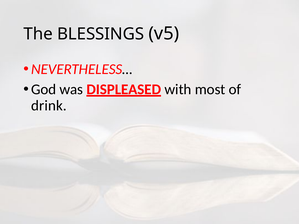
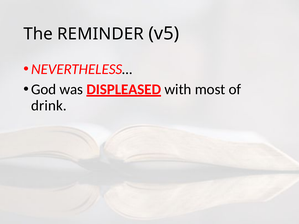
BLESSINGS: BLESSINGS -> REMINDER (100, 34)
